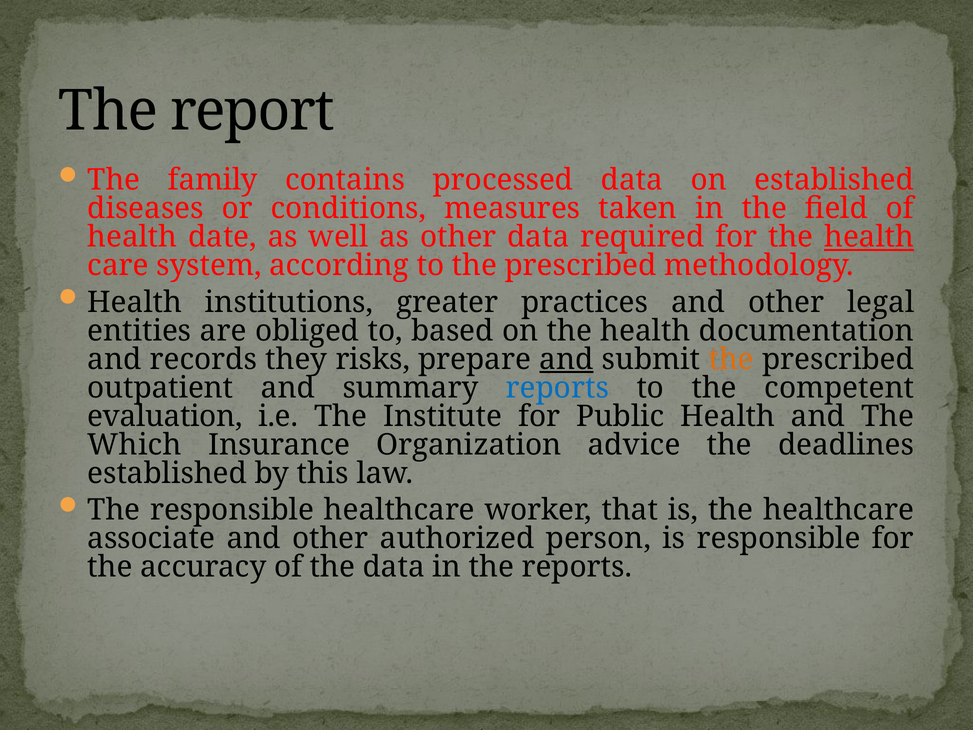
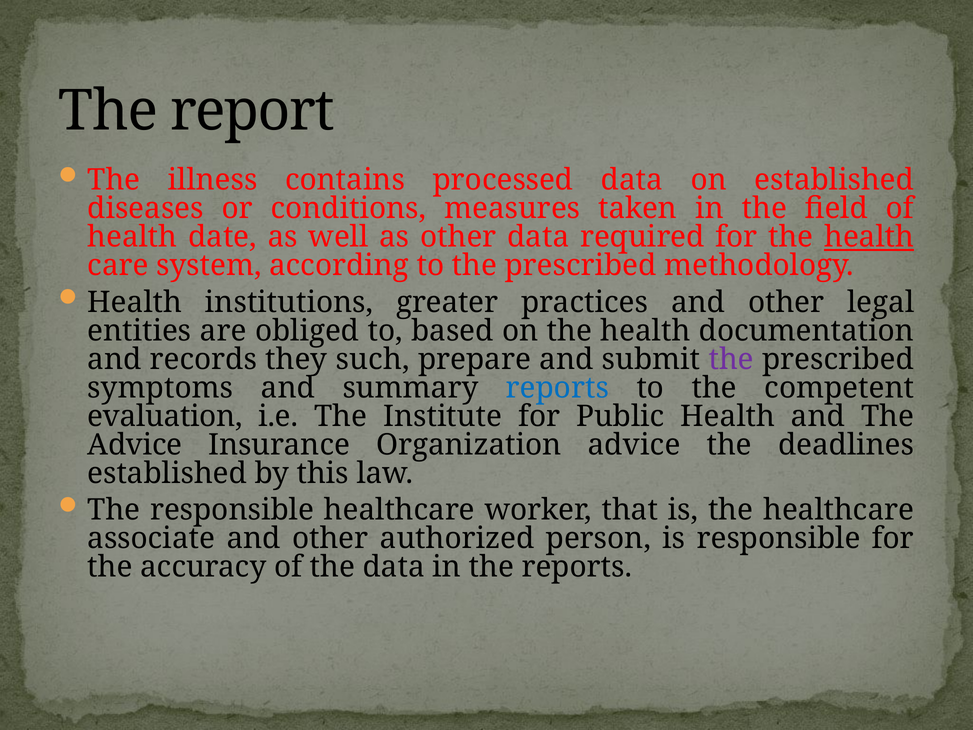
family: family -> illness (213, 180)
risks: risks -> such (373, 359)
and underline: present -> none (567, 359)
the colour: orange -> purple (731, 359)
outpatient: outpatient -> symptoms (160, 388)
Which: Which -> Advice (135, 445)
